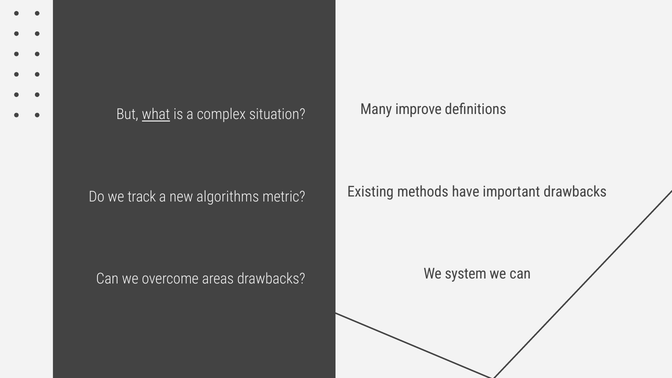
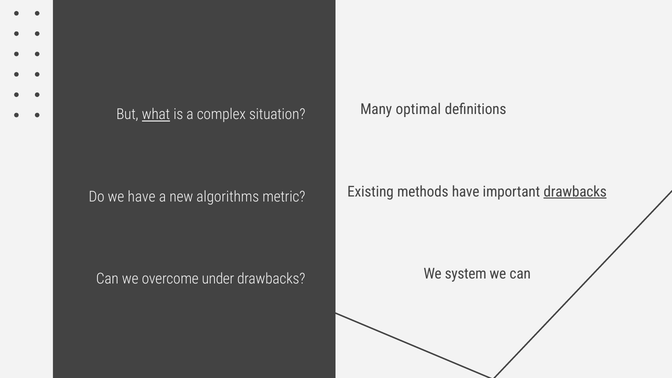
improve: improve -> optimal (418, 110)
drawbacks underline: none -> present (575, 192)
we track: track -> have (142, 197)
areas: areas -> under (218, 279)
